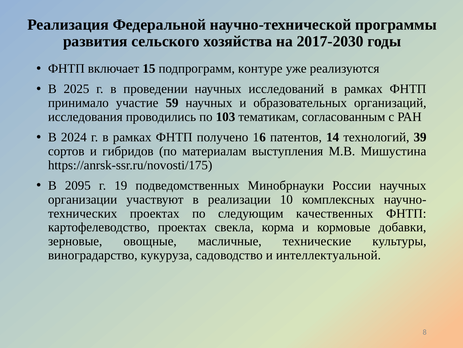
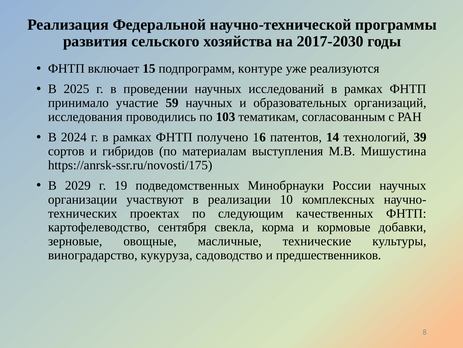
2095: 2095 -> 2029 (78, 185)
картофелеводство проектах: проектах -> сентября (182, 227)
интеллектуальной: интеллектуальной -> предшественников (329, 255)
